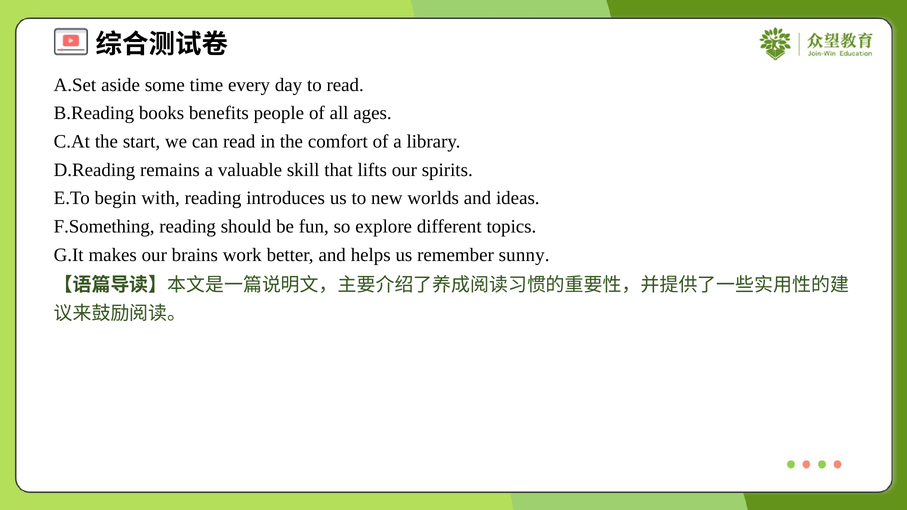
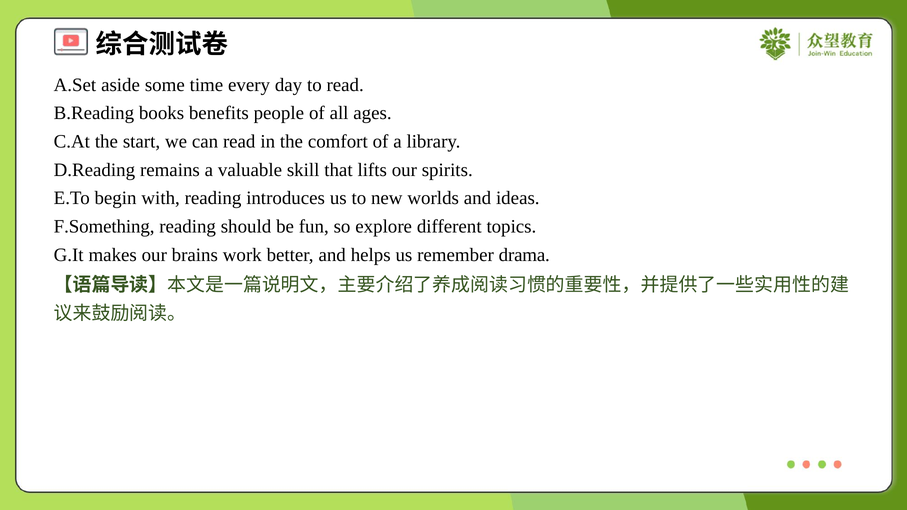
sunny: sunny -> drama (524, 255)
